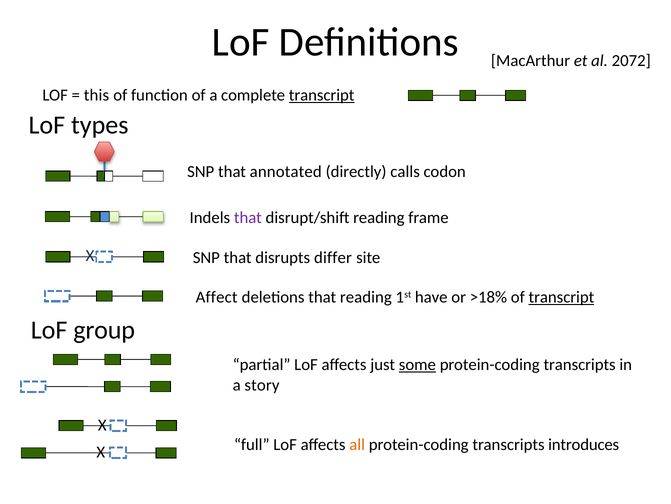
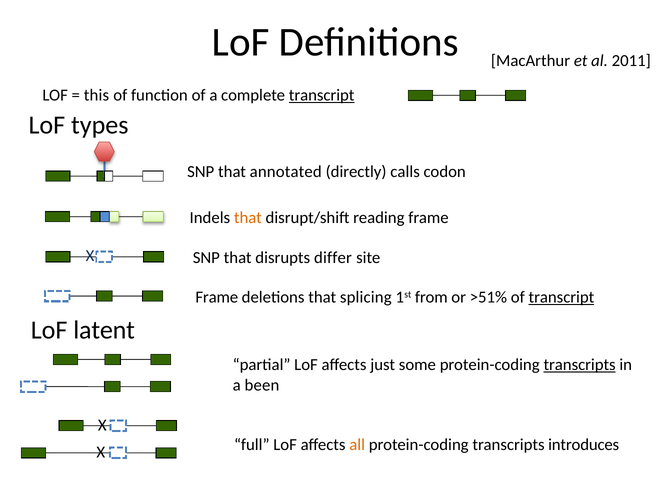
2072: 2072 -> 2011 (631, 61)
that colour: purple -> orange (248, 217)
Affect: Affect -> Frame (217, 297)
that reading: reading -> splicing (366, 297)
have: have -> from (431, 297)
>18%: >18% -> >51% (488, 297)
group: group -> latent (104, 330)
some underline: present -> none (417, 364)
transcripts underline: none -> present (580, 364)
story: story -> been (262, 385)
